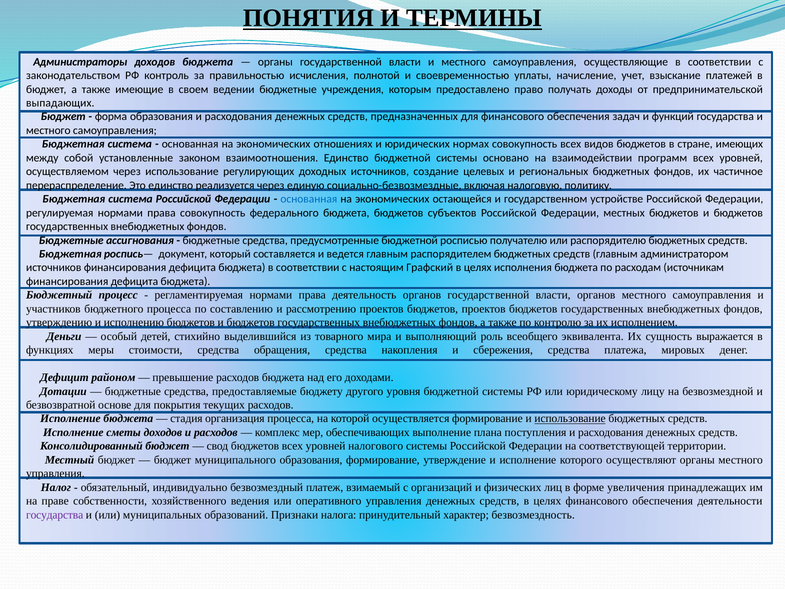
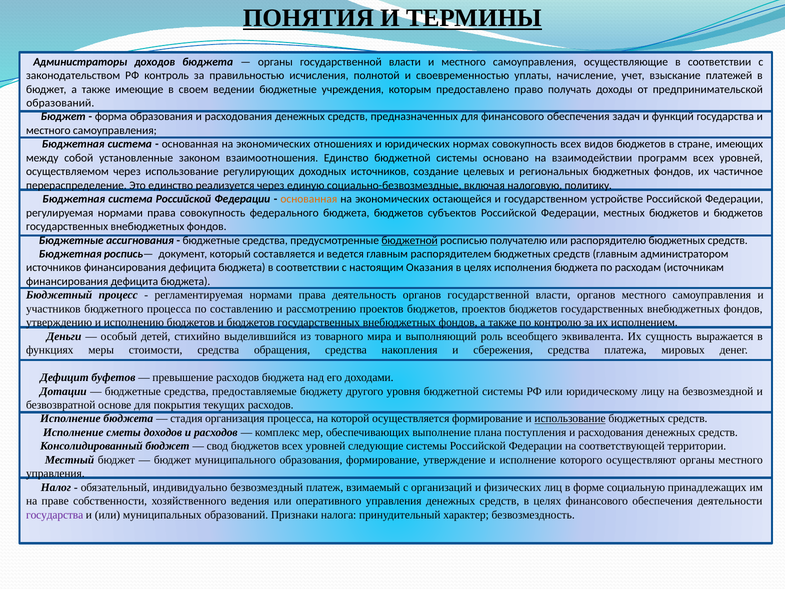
выпадающих: выпадающих -> образований (60, 103)
основанная colour: blue -> orange (309, 199)
бюджетной underline: none -> present (410, 240)
Графский: Графский -> Оказания (430, 268)
районом: районом -> буфетов (113, 377)
налогового: налогового -> следующие (376, 446)
увеличения: увеличения -> социальную (636, 487)
